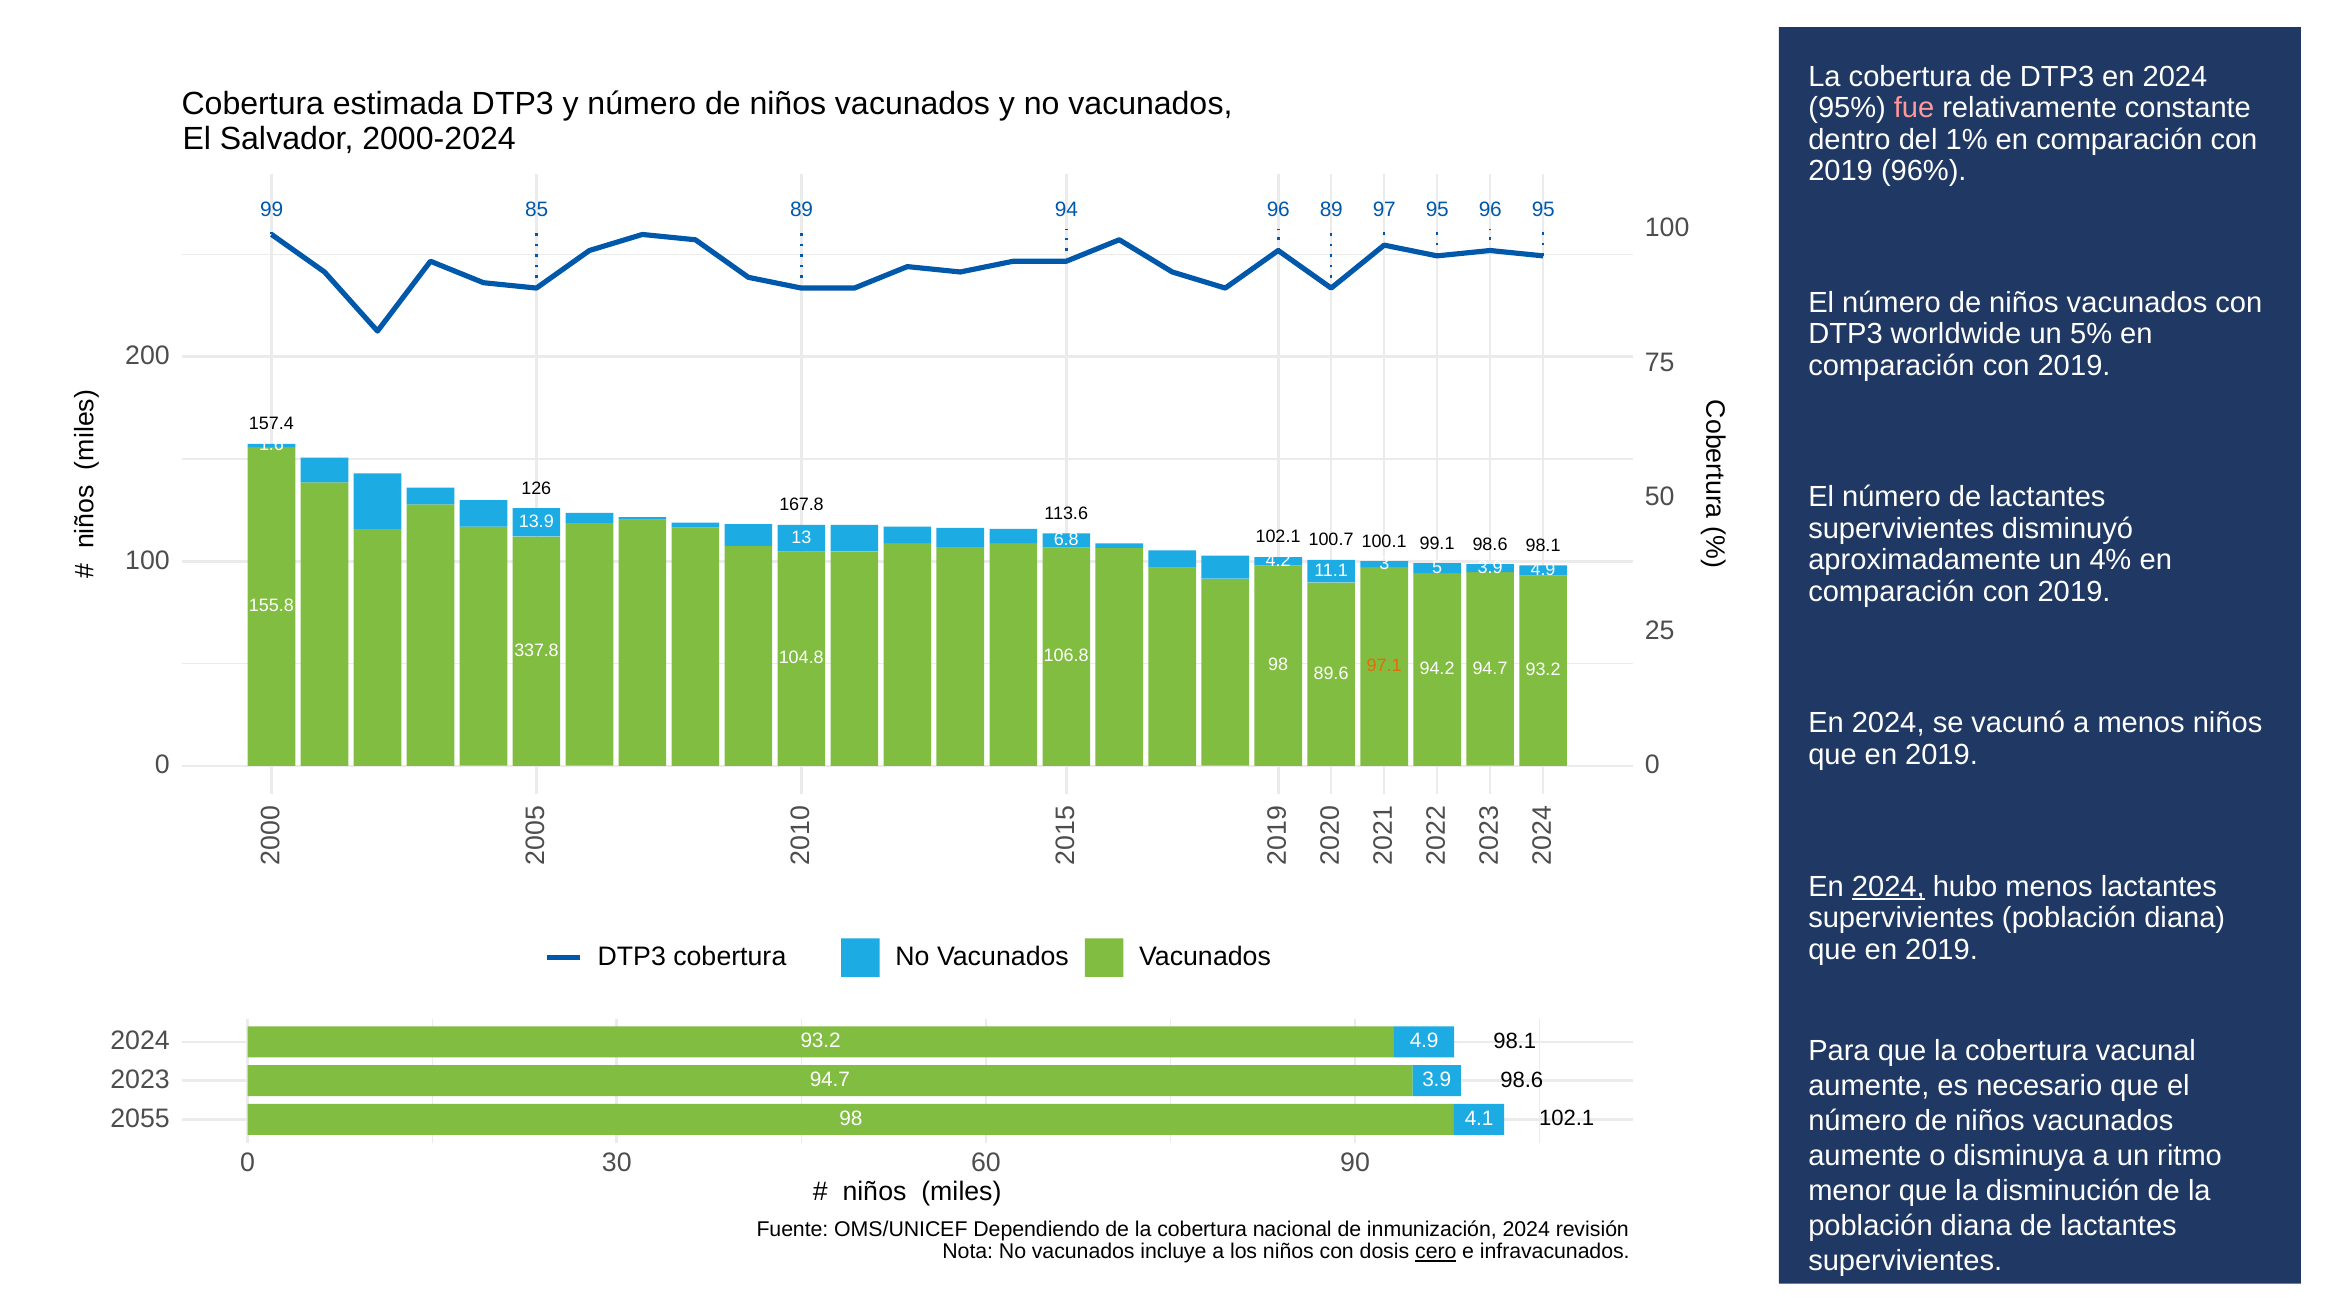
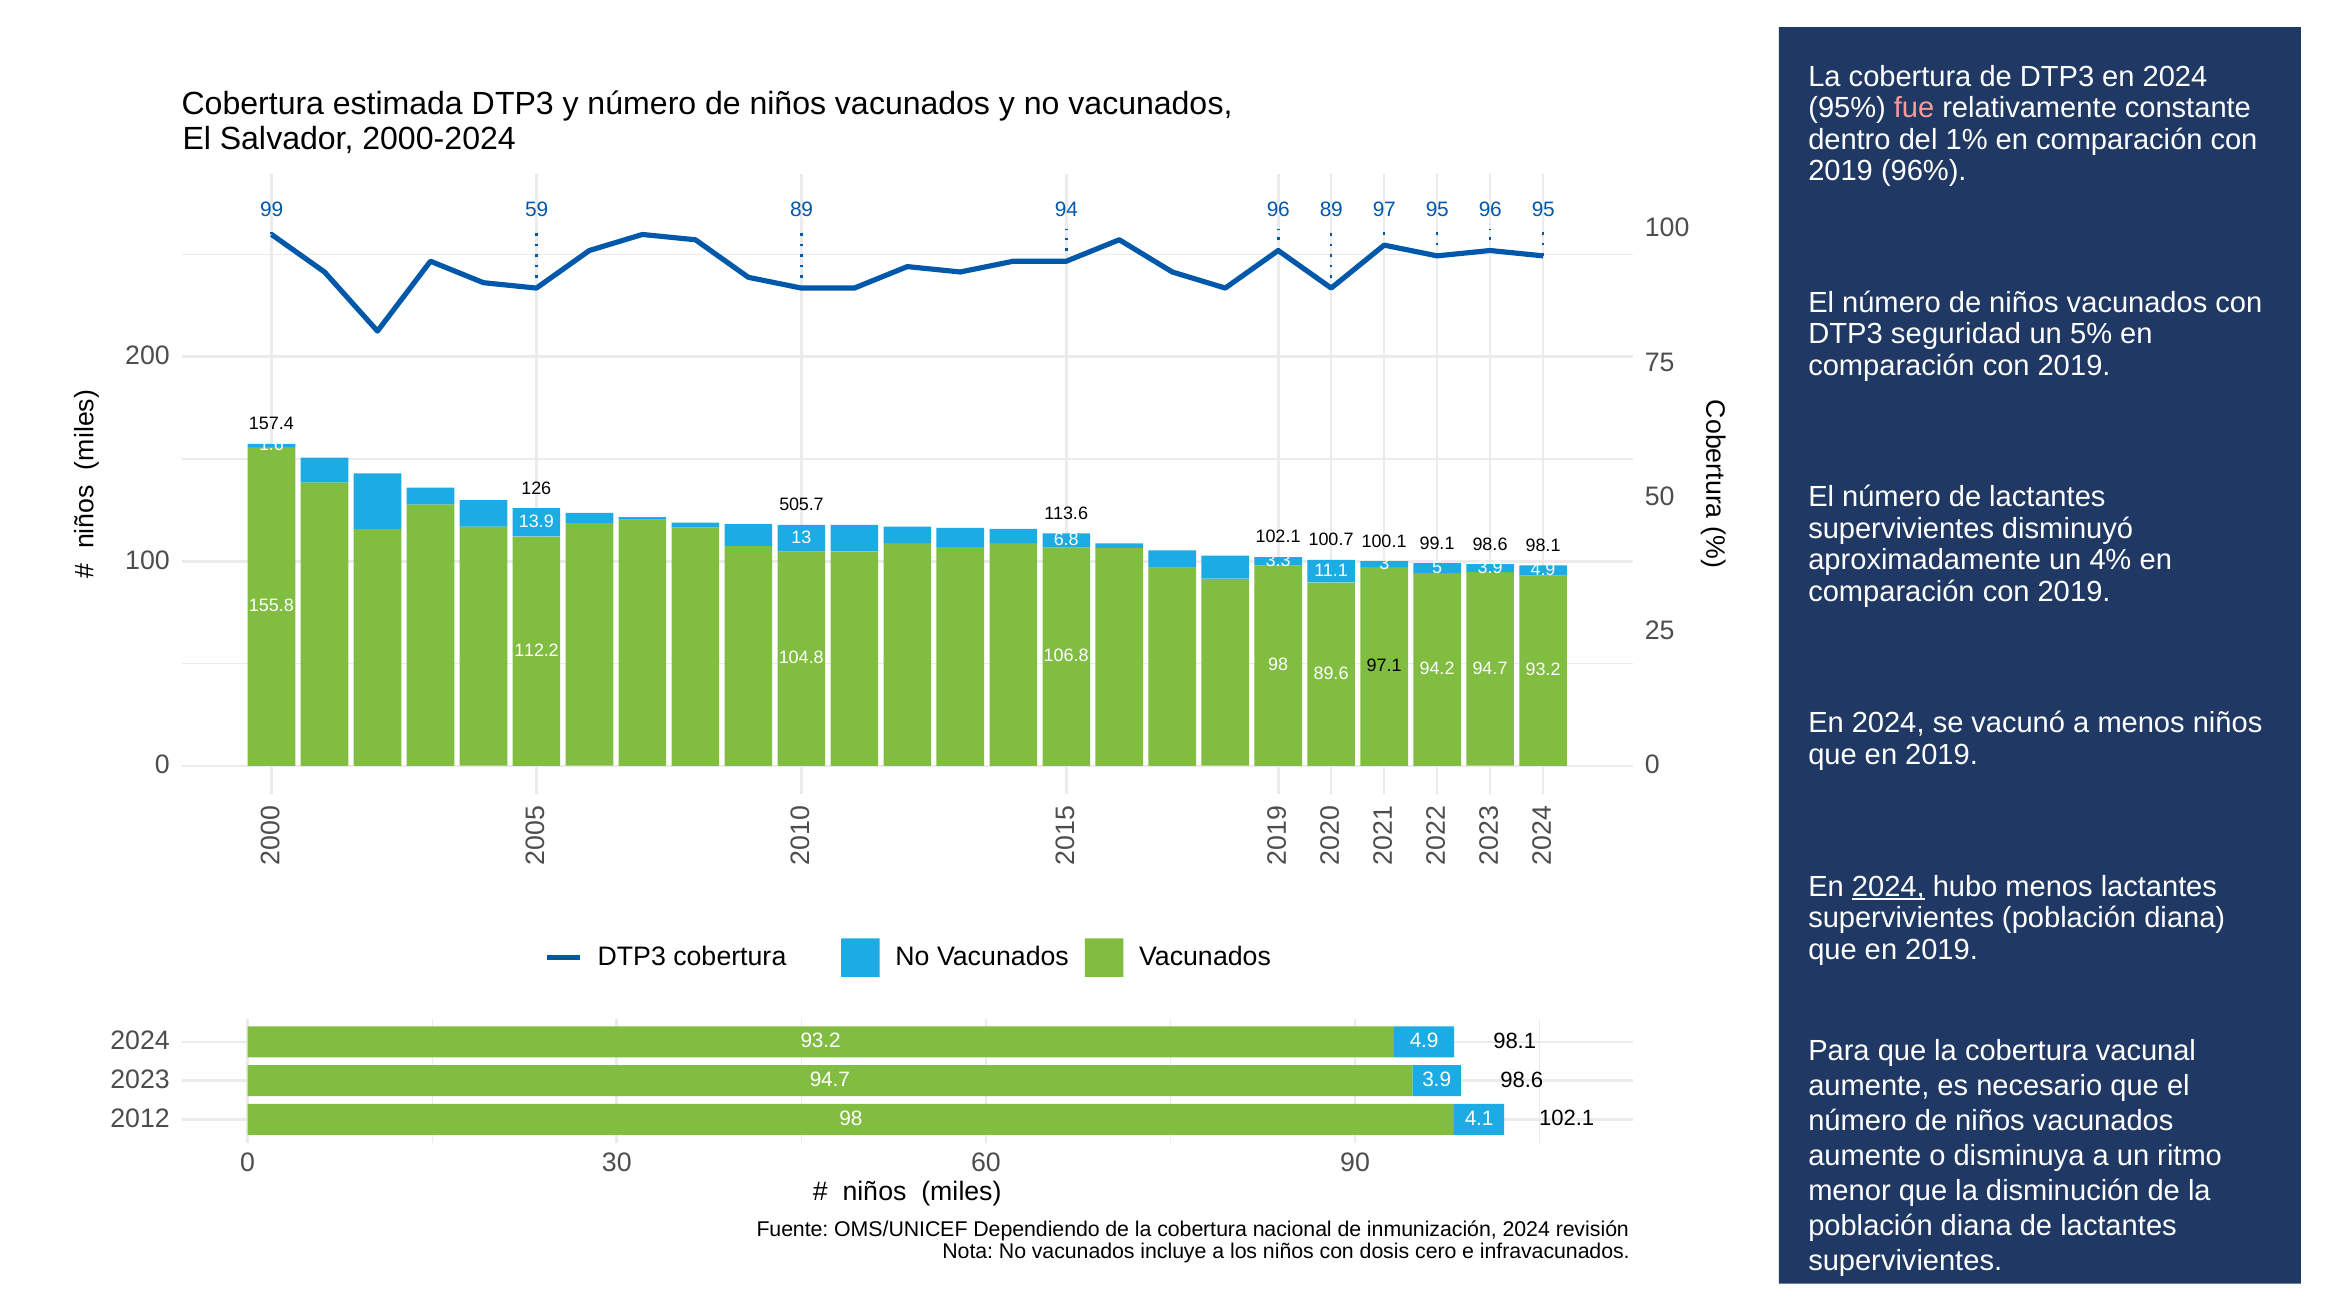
85: 85 -> 59 (537, 210)
worldwide: worldwide -> seguridad (1956, 334)
167.8: 167.8 -> 505.7 (801, 505)
4.2: 4.2 -> 3.3 (1278, 560)
337.8: 337.8 -> 112.2 (536, 650)
97.1 colour: orange -> black (1384, 666)
2055: 2055 -> 2012 (140, 1118)
cero underline: present -> none (1436, 1251)
